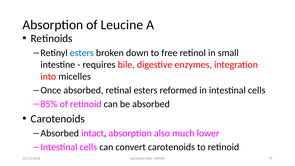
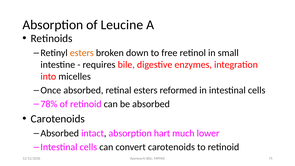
esters colour: blue -> orange (82, 53)
85%: 85% -> 78% (49, 104)
also: also -> hart (162, 133)
